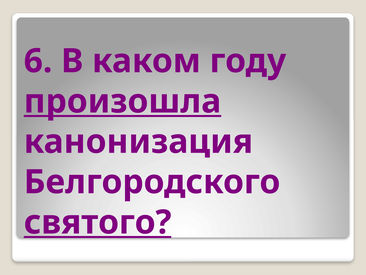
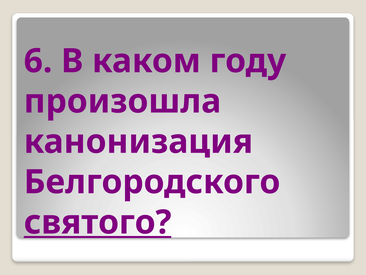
произошла underline: present -> none (122, 101)
